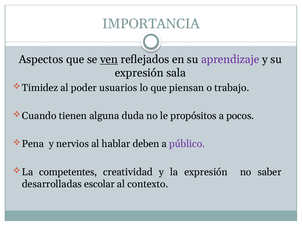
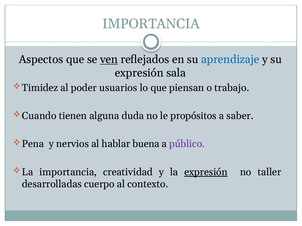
aprendizaje colour: purple -> blue (230, 60)
pocos: pocos -> saber (240, 116)
deben: deben -> buena (146, 144)
La competentes: competentes -> importancia (68, 172)
expresión underline: none -> present (206, 172)
saber: saber -> taller (269, 172)
escolar: escolar -> cuerpo (99, 184)
